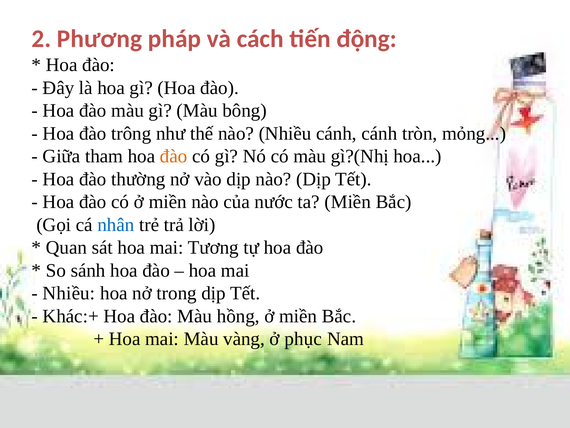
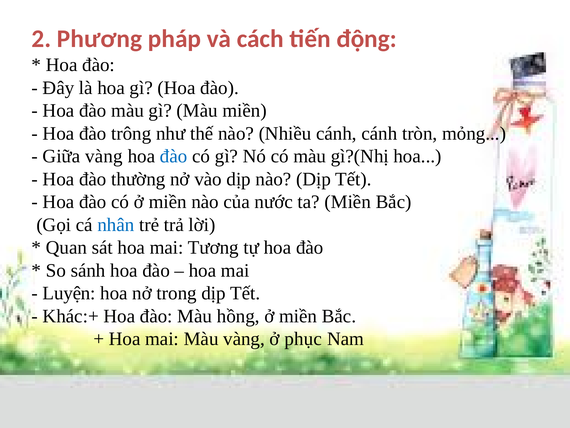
Màu bông: bông -> miền (245, 111)
Giữa tham: tham -> vàng (104, 156)
đào colour: orange -> blue (174, 156)
Nhiều: Nhiều -> Luyện (69, 293)
